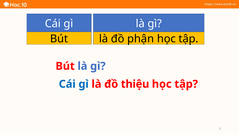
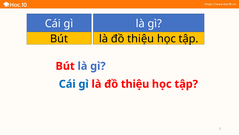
Bút là đồ phận: phận -> thiệu (141, 39)
